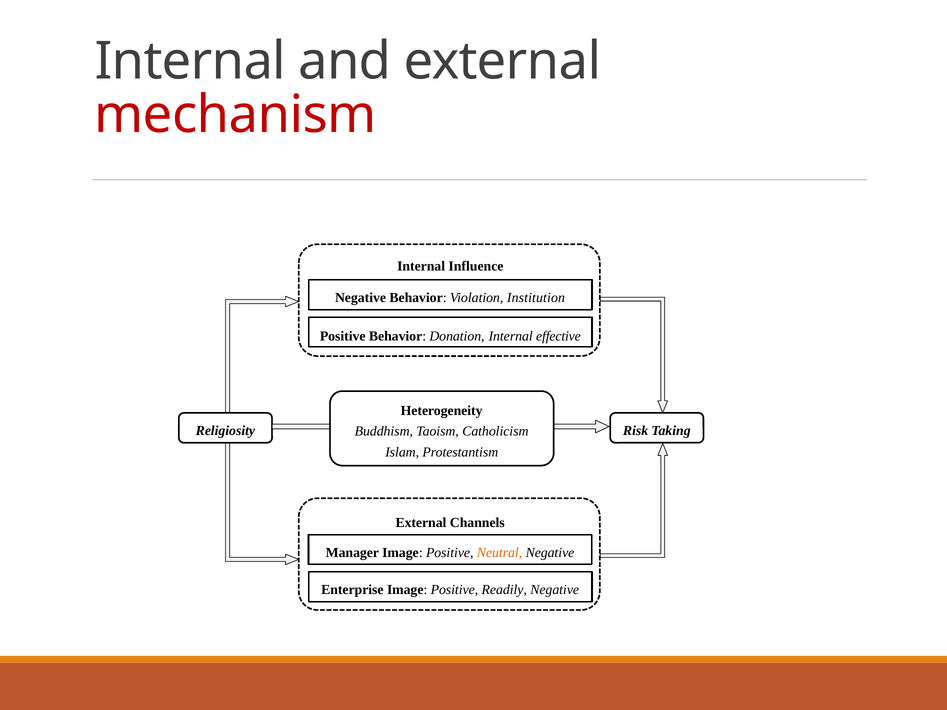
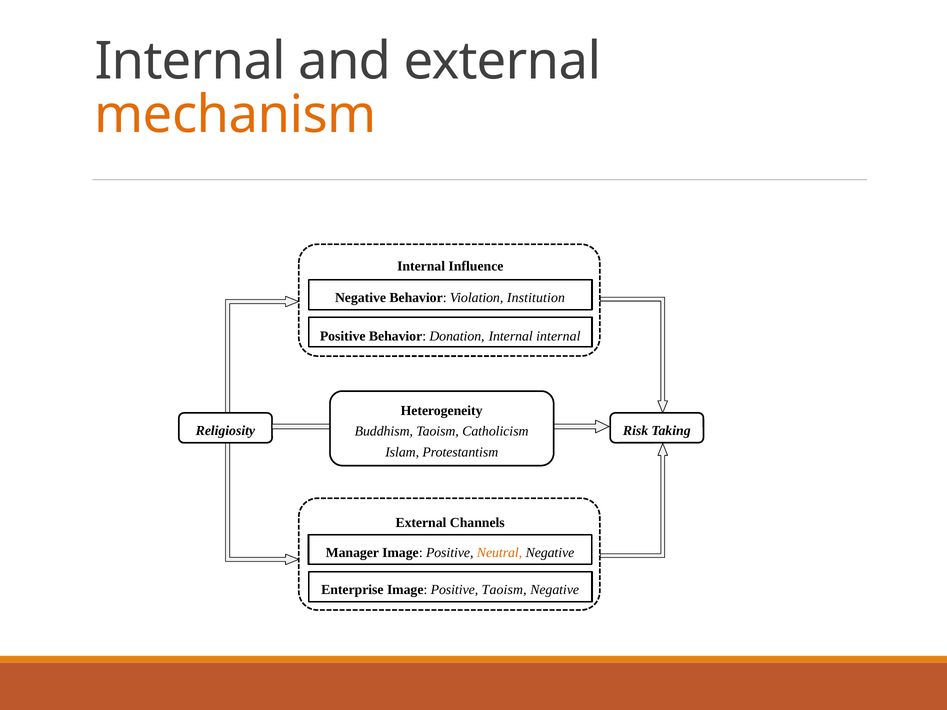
mechanism colour: red -> orange (235, 115)
Donation Internal effective: effective -> internal (558, 336)
Positive Readily: Readily -> Taoism (504, 590)
